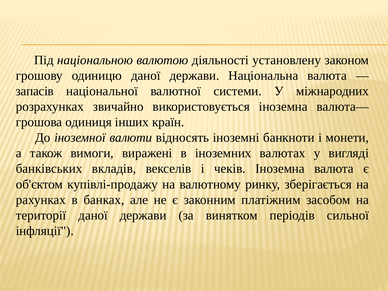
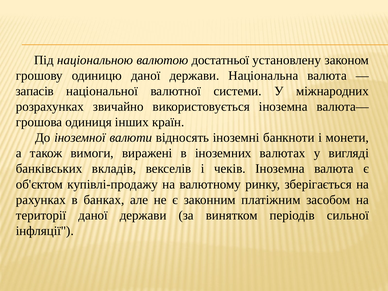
діяльності: діяльності -> достатньої (220, 60)
